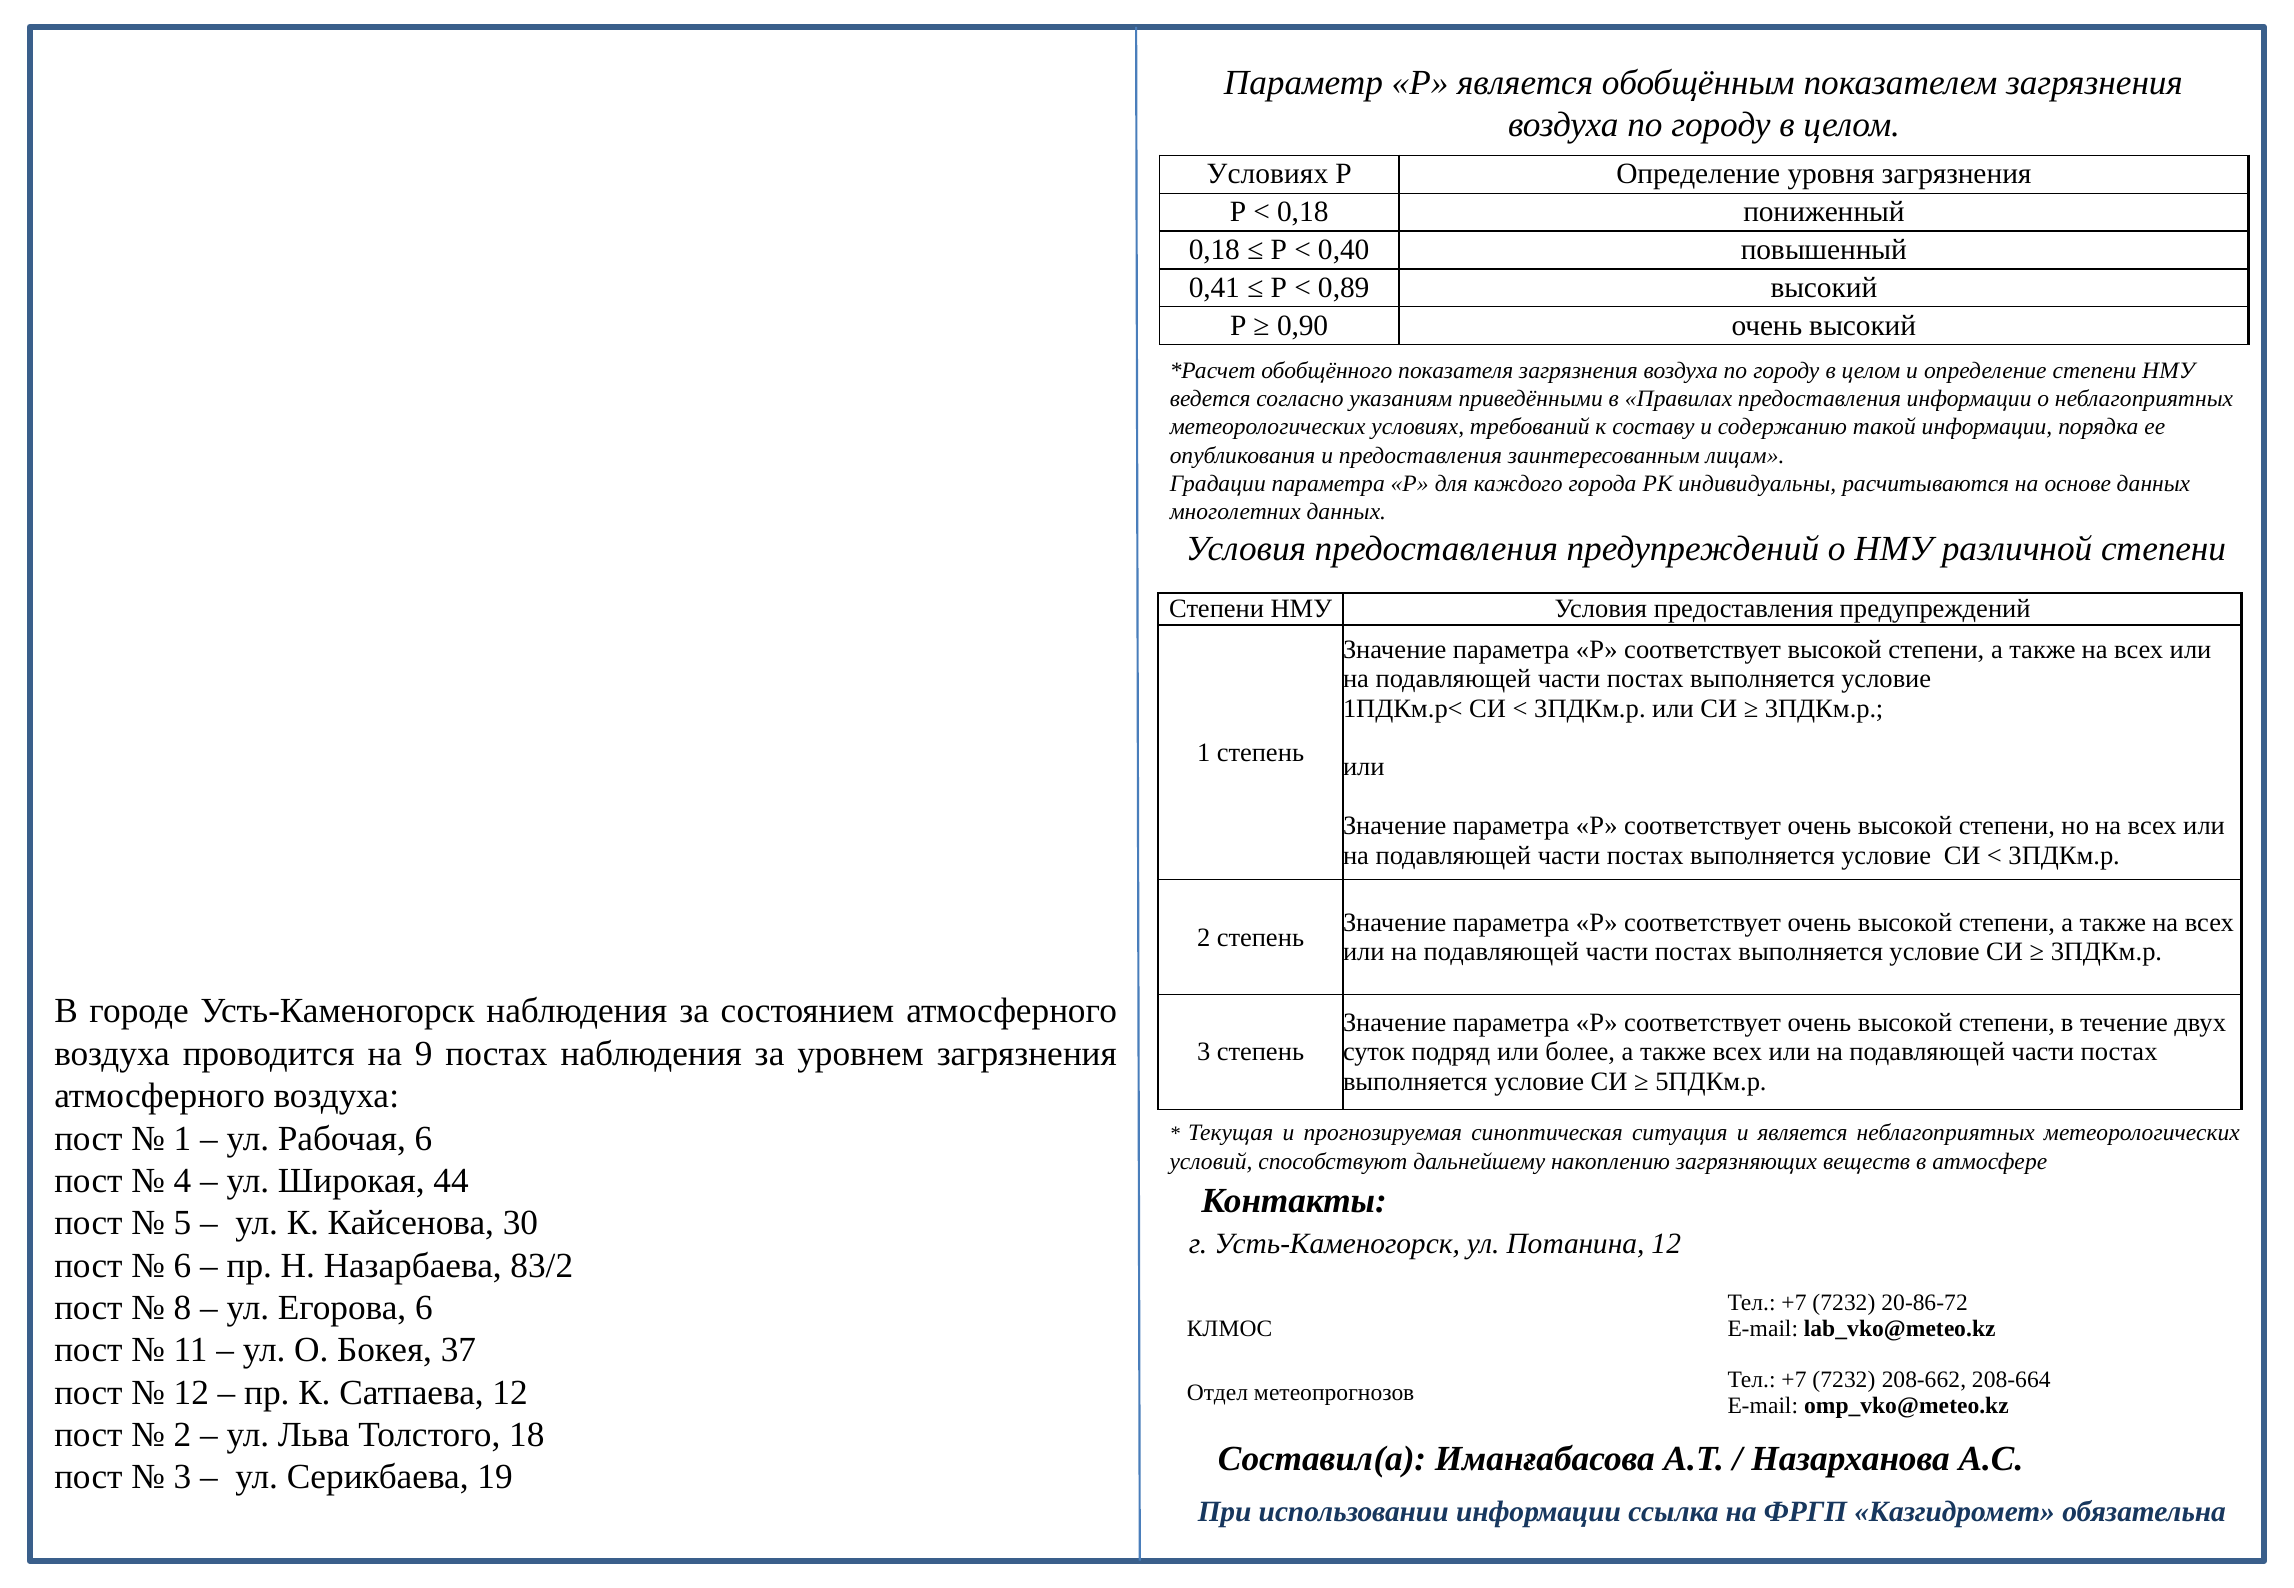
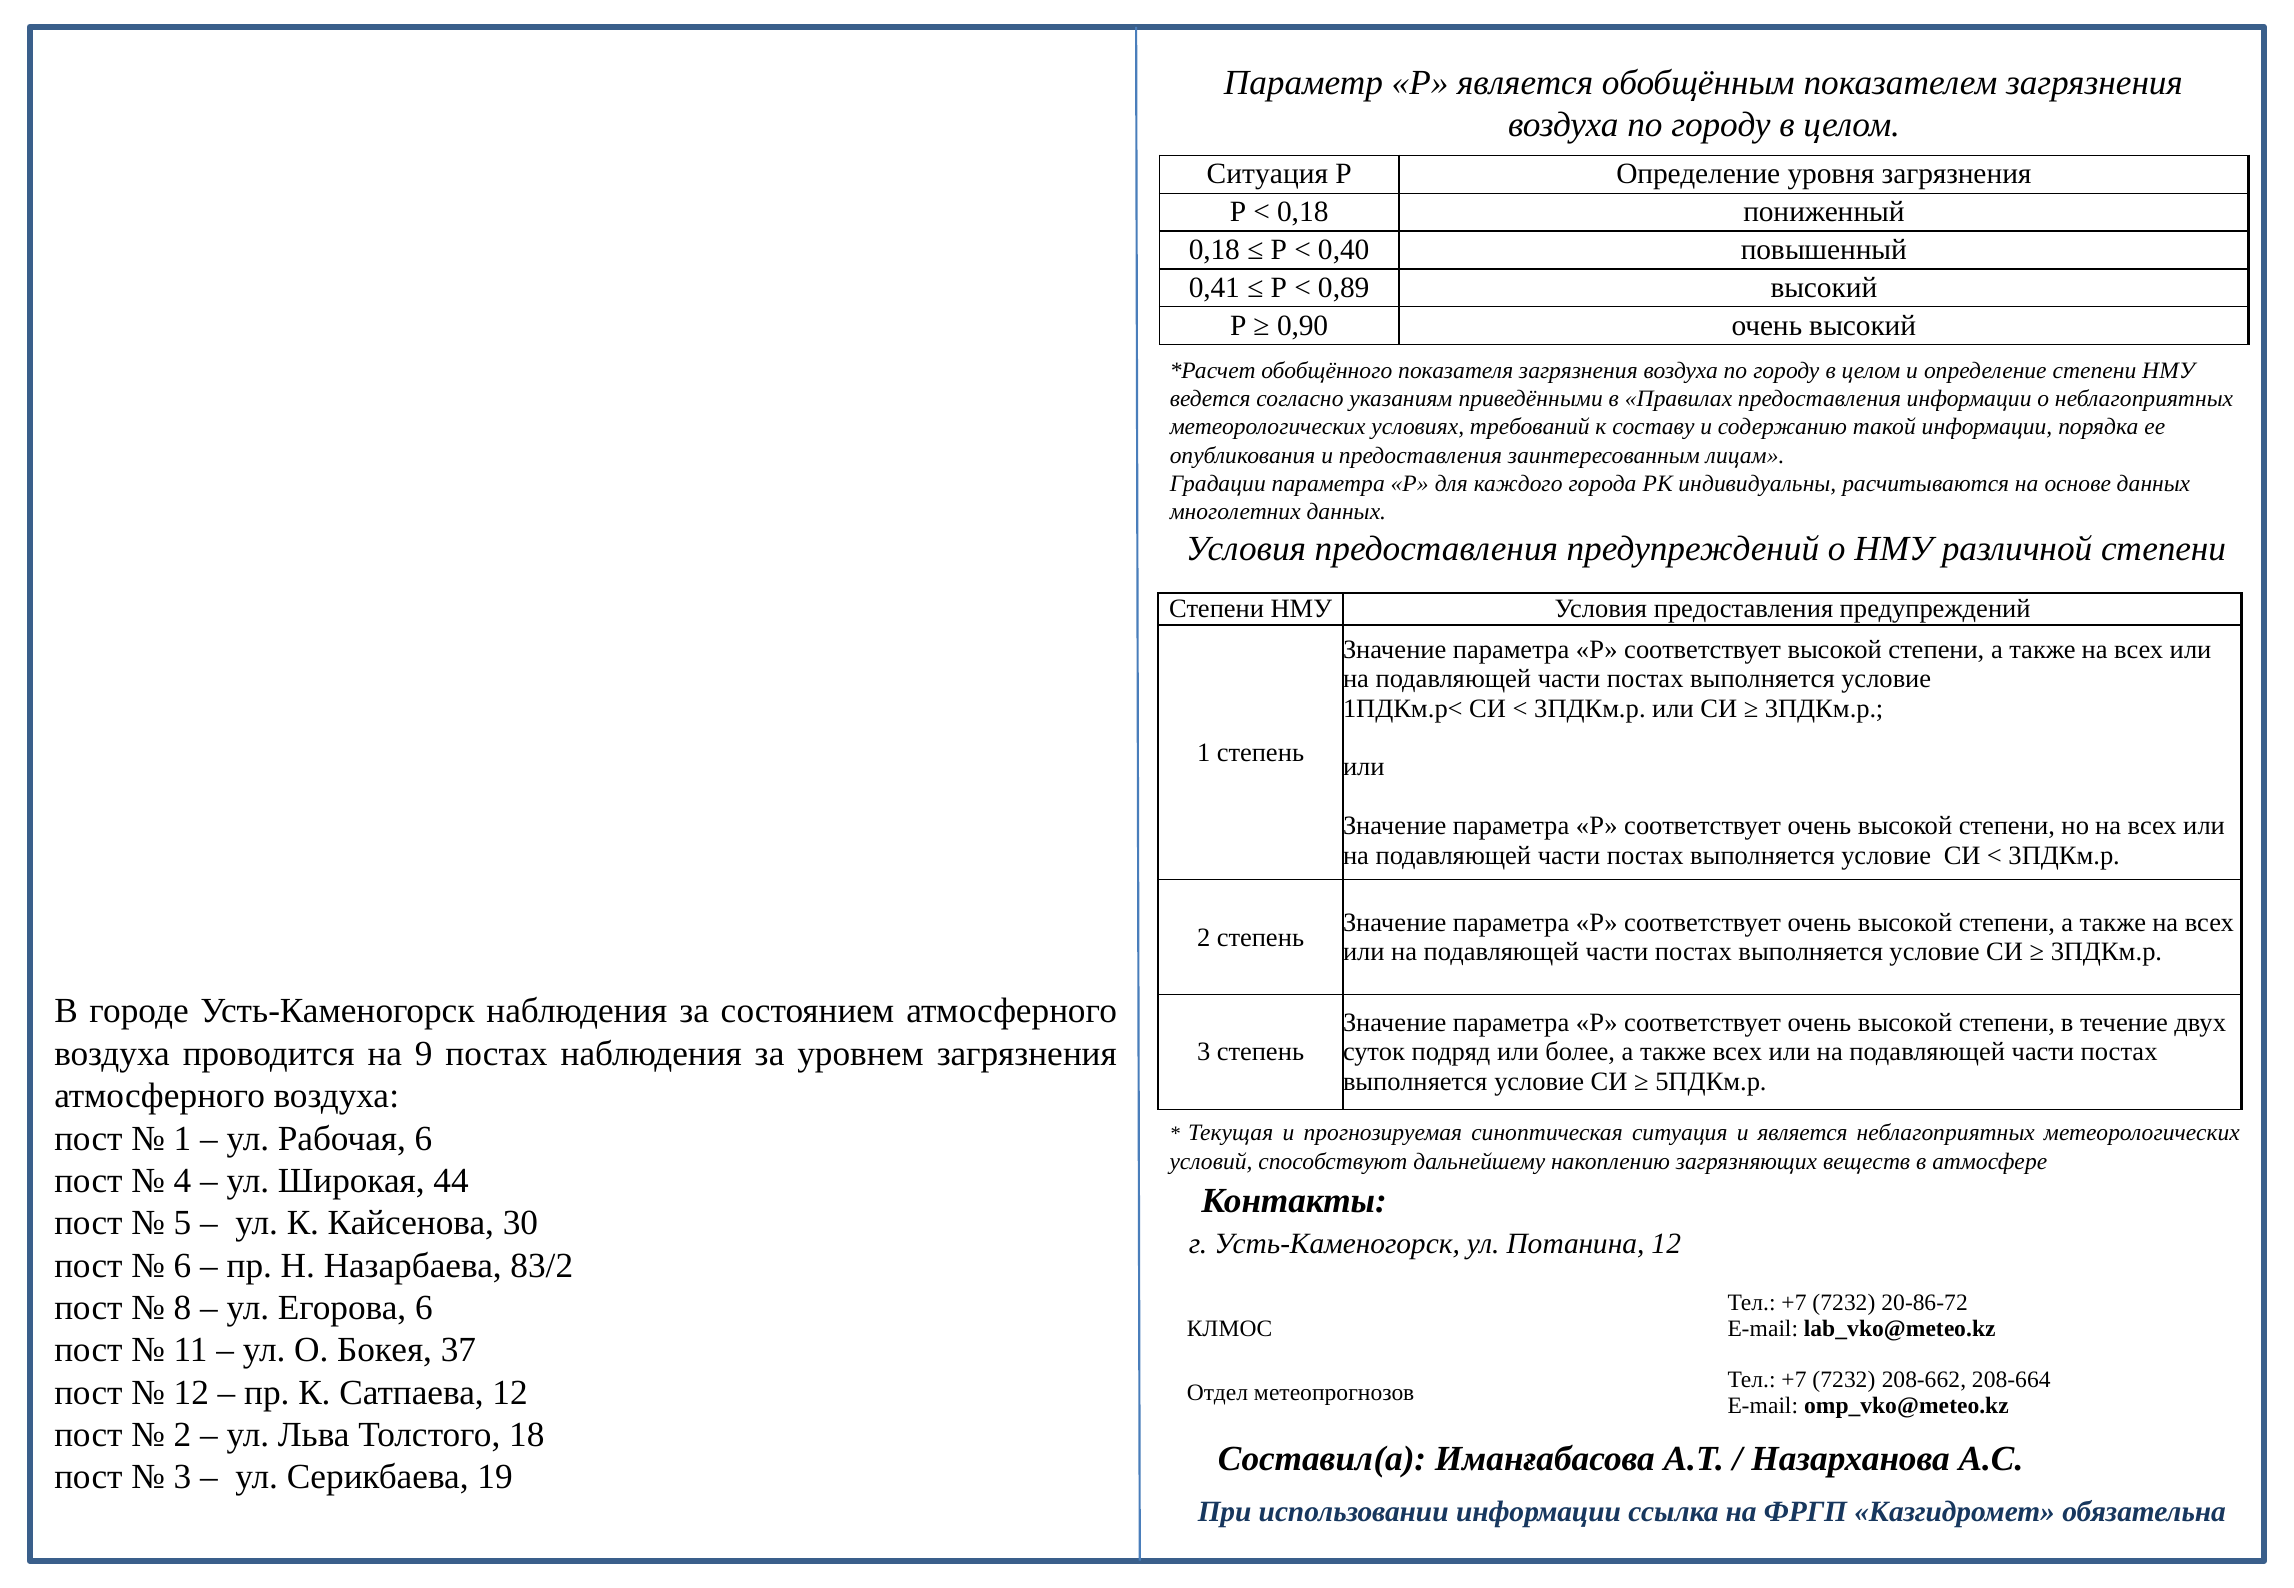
Условиях: Условиях -> Ситуация (1267, 174)
